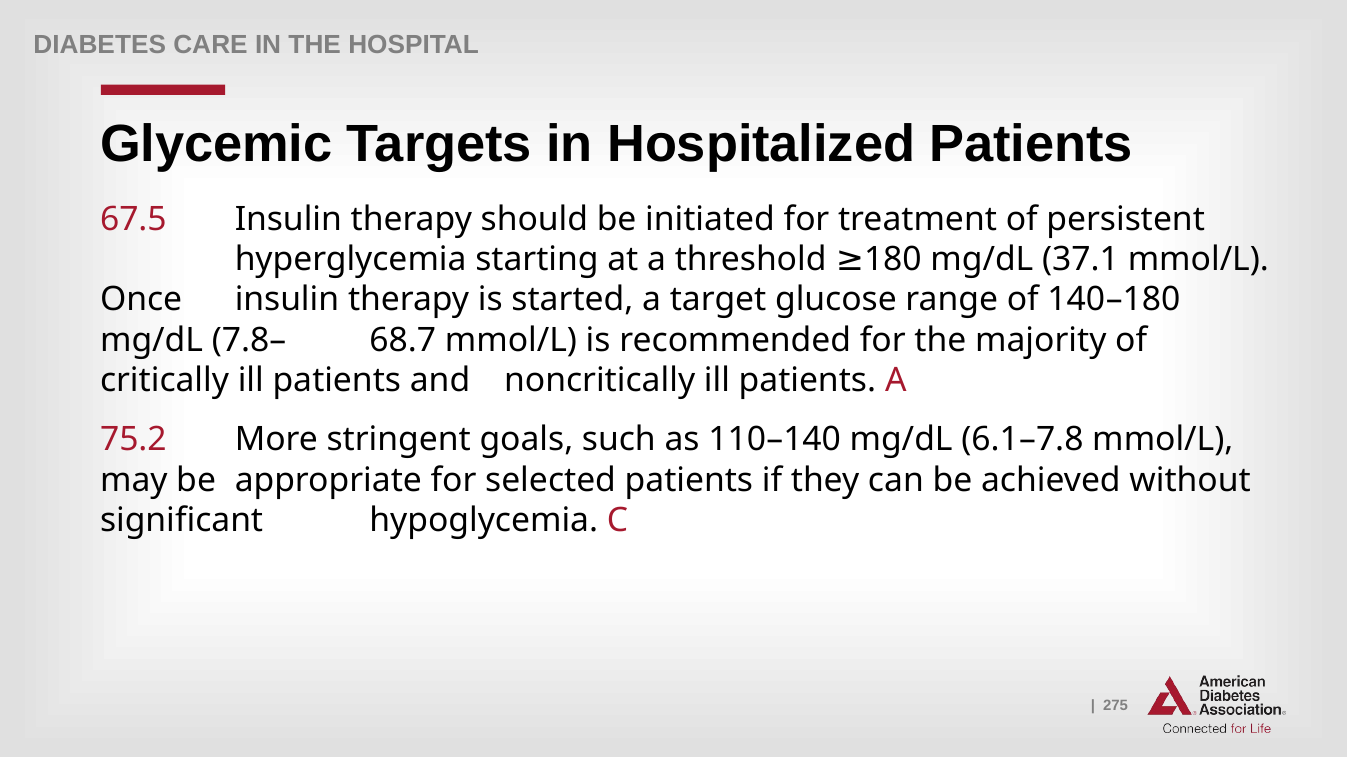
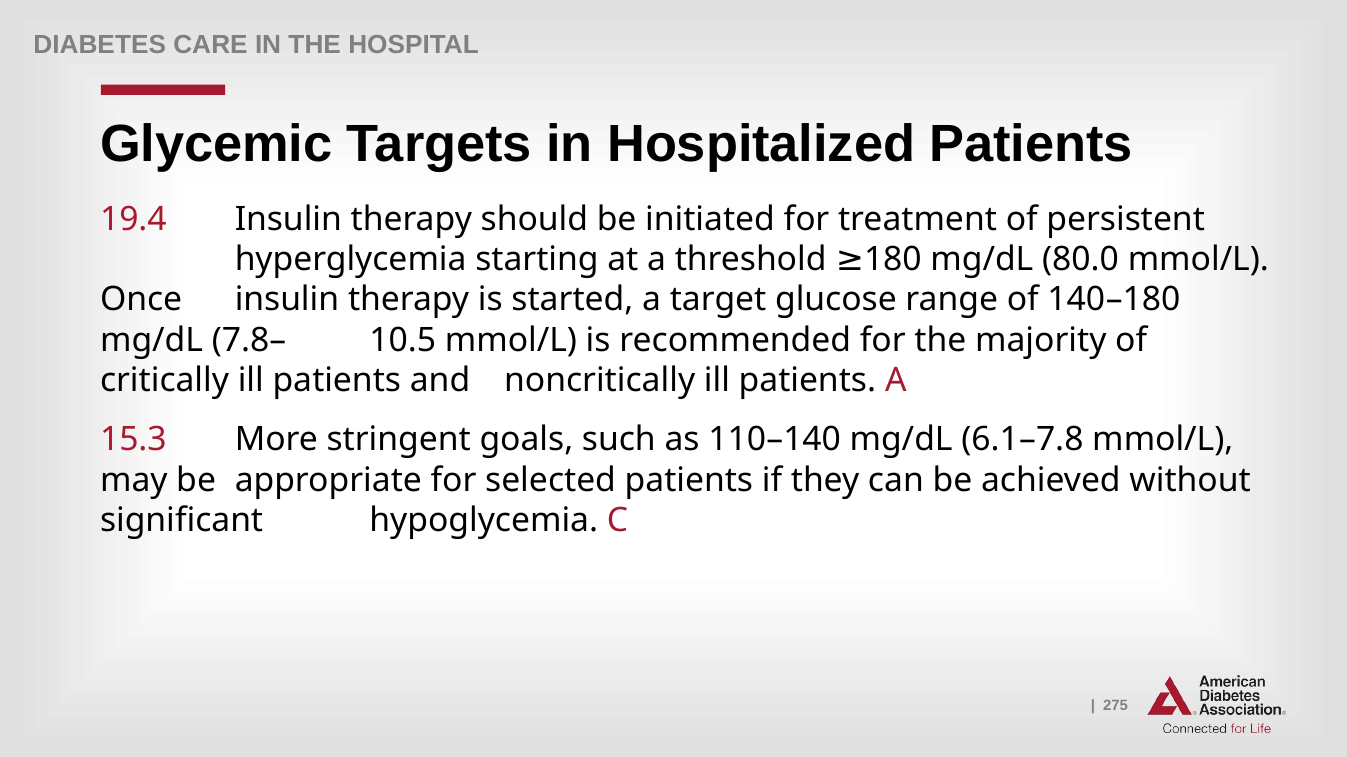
67.5: 67.5 -> 19.4 (133, 219)
37.1: 37.1 -> 80.0 (1081, 260)
68.7: 68.7 -> 10.5 (403, 341)
75.2: 75.2 -> 15.3 (133, 440)
